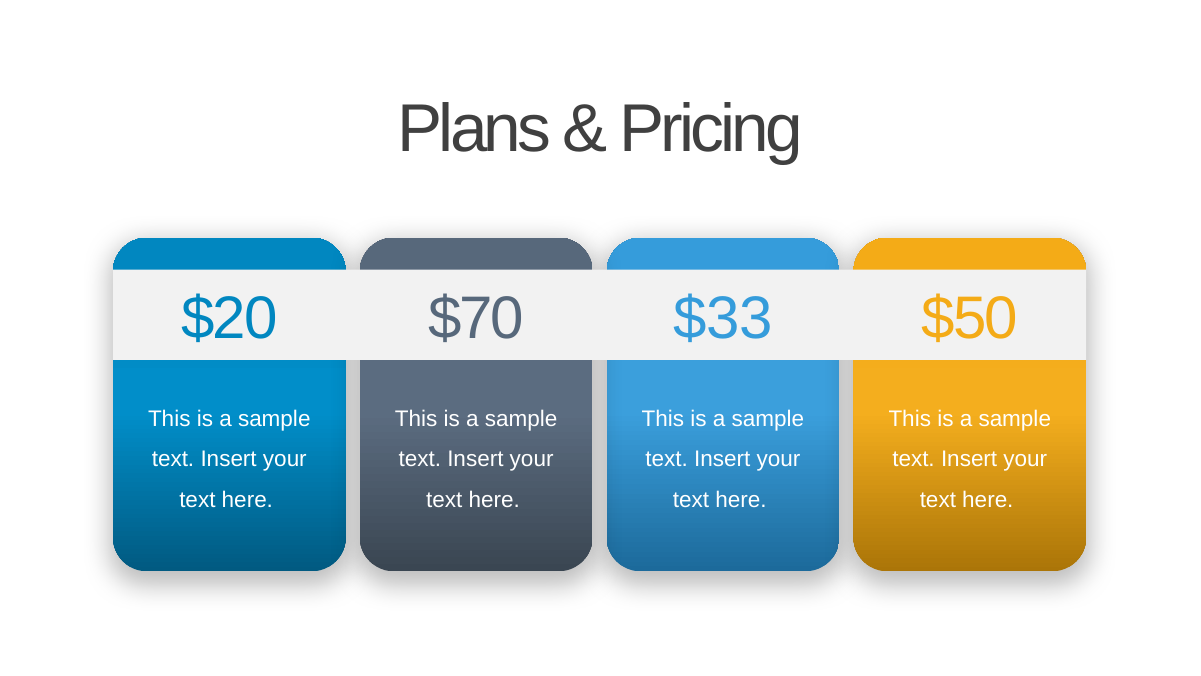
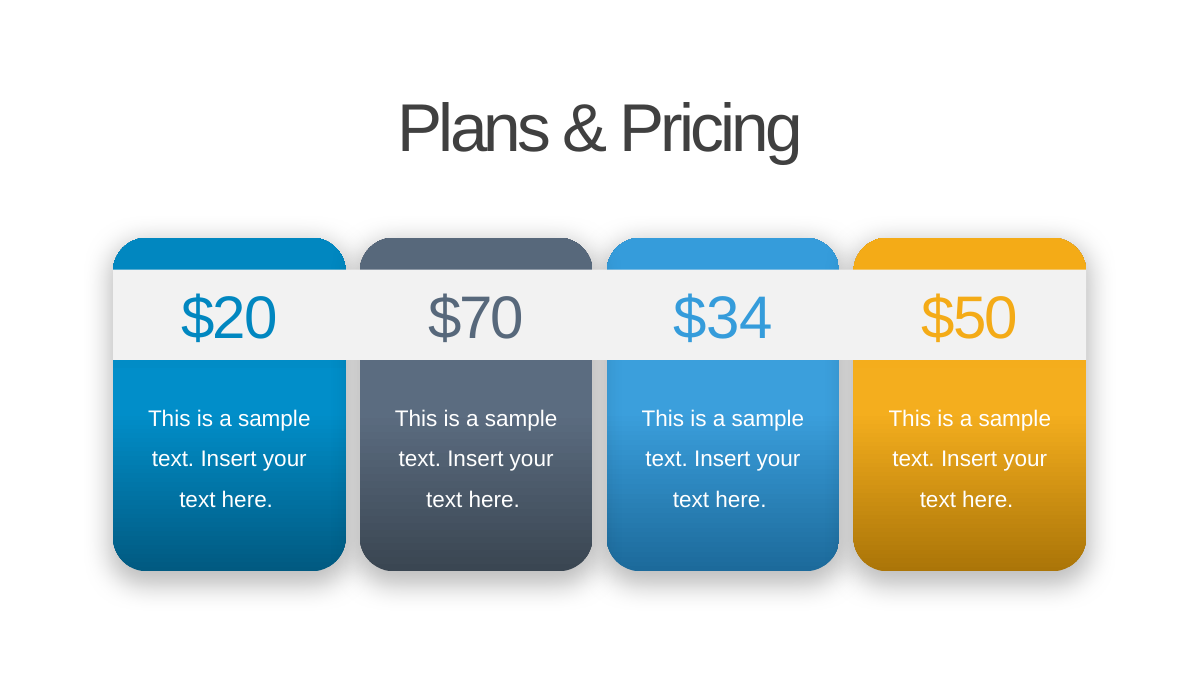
$33: $33 -> $34 (723, 318)
